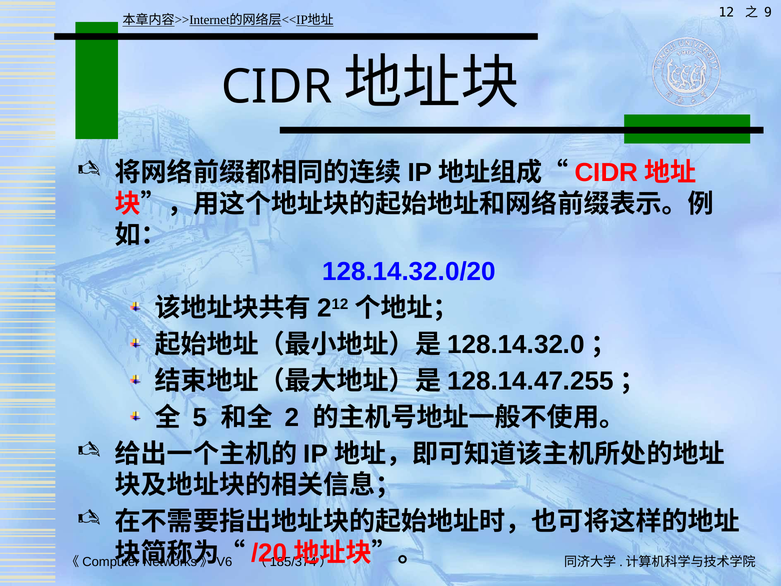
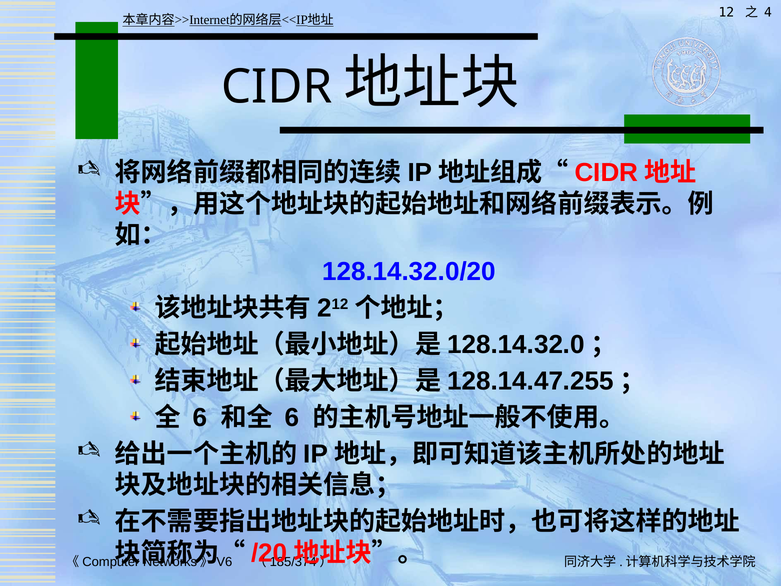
9: 9 -> 4 (768, 13)
5: 5 -> 6 (200, 417)
2: 2 -> 6 (292, 417)
